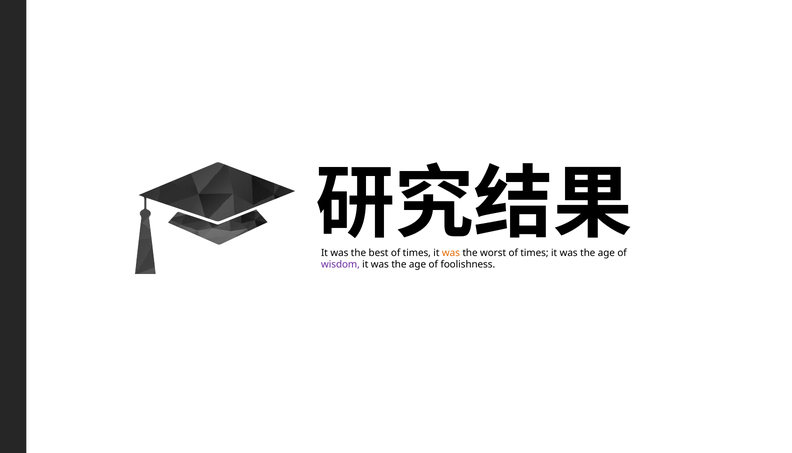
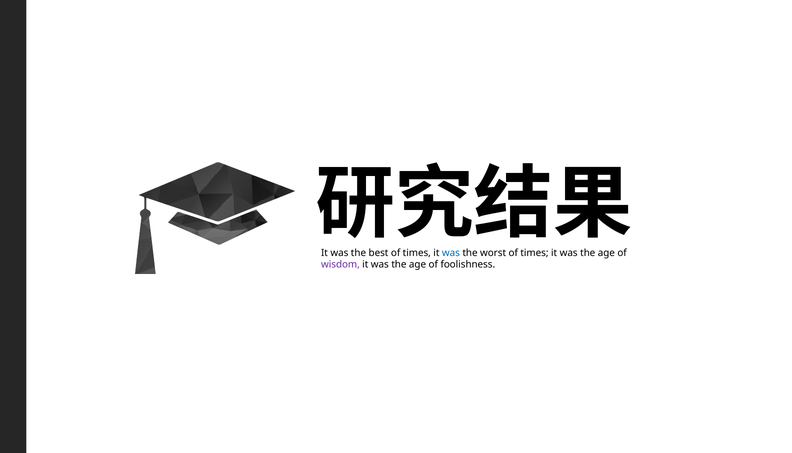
was colour: orange -> blue (451, 253)
